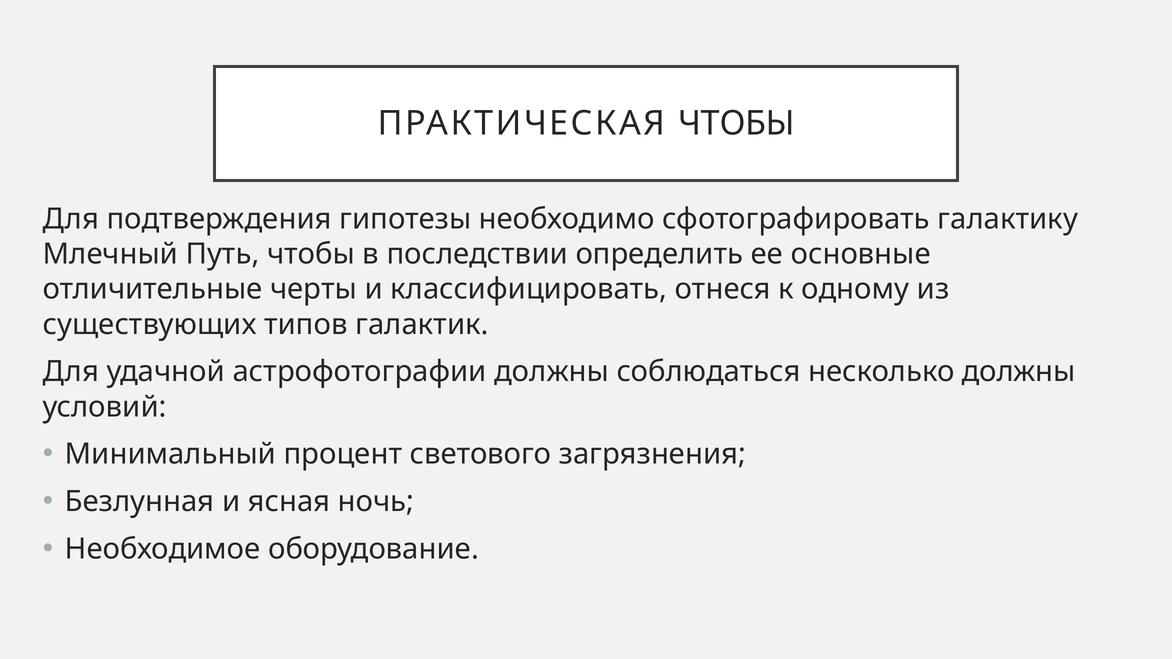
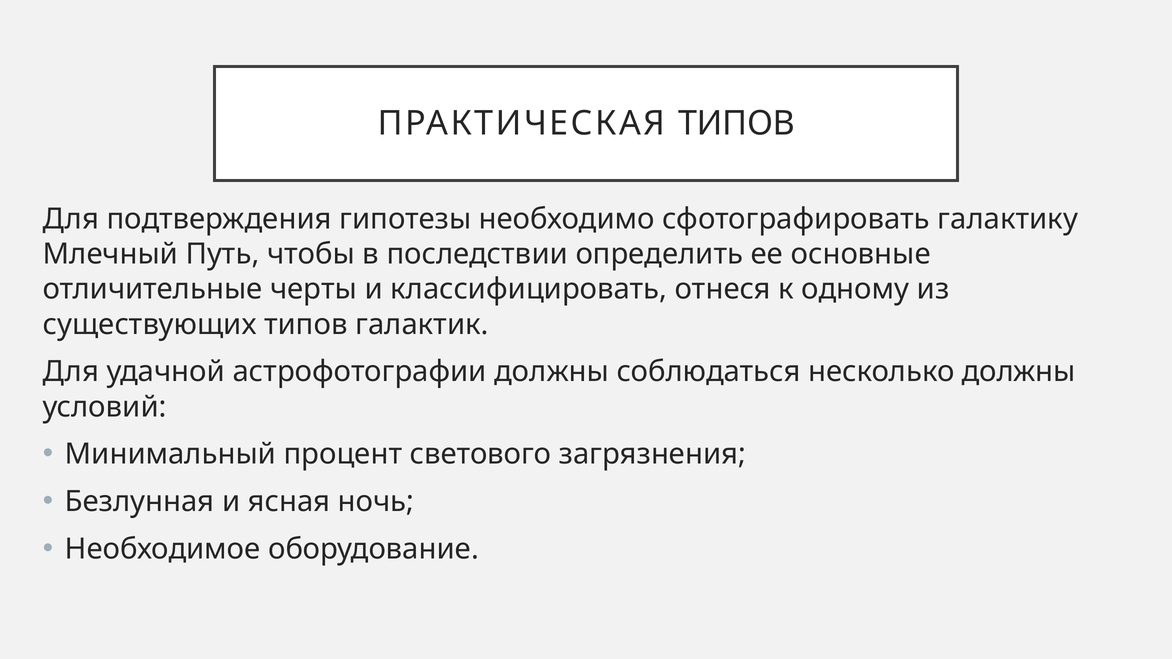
ПРАКТИЧЕСКАЯ ЧТОБЫ: ЧТОБЫ -> ТИПОВ (737, 123)
